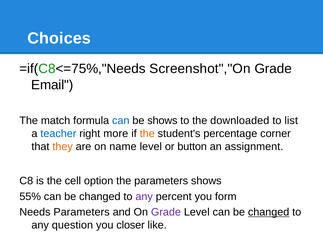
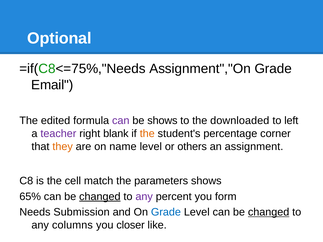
Choices: Choices -> Optional (59, 38)
Screenshot","On: Screenshot","On -> Assignment","On (200, 69)
match: match -> edited (56, 121)
can colour: blue -> purple (121, 121)
list: list -> left (291, 121)
teacher colour: blue -> purple (58, 134)
more: more -> blank (116, 134)
button: button -> others (192, 147)
option: option -> match (99, 181)
55%: 55% -> 65% (30, 197)
changed underline: none -> present (100, 197)
Needs Parameters: Parameters -> Submission (82, 212)
Grade colour: purple -> blue (166, 212)
question: question -> columns (72, 225)
